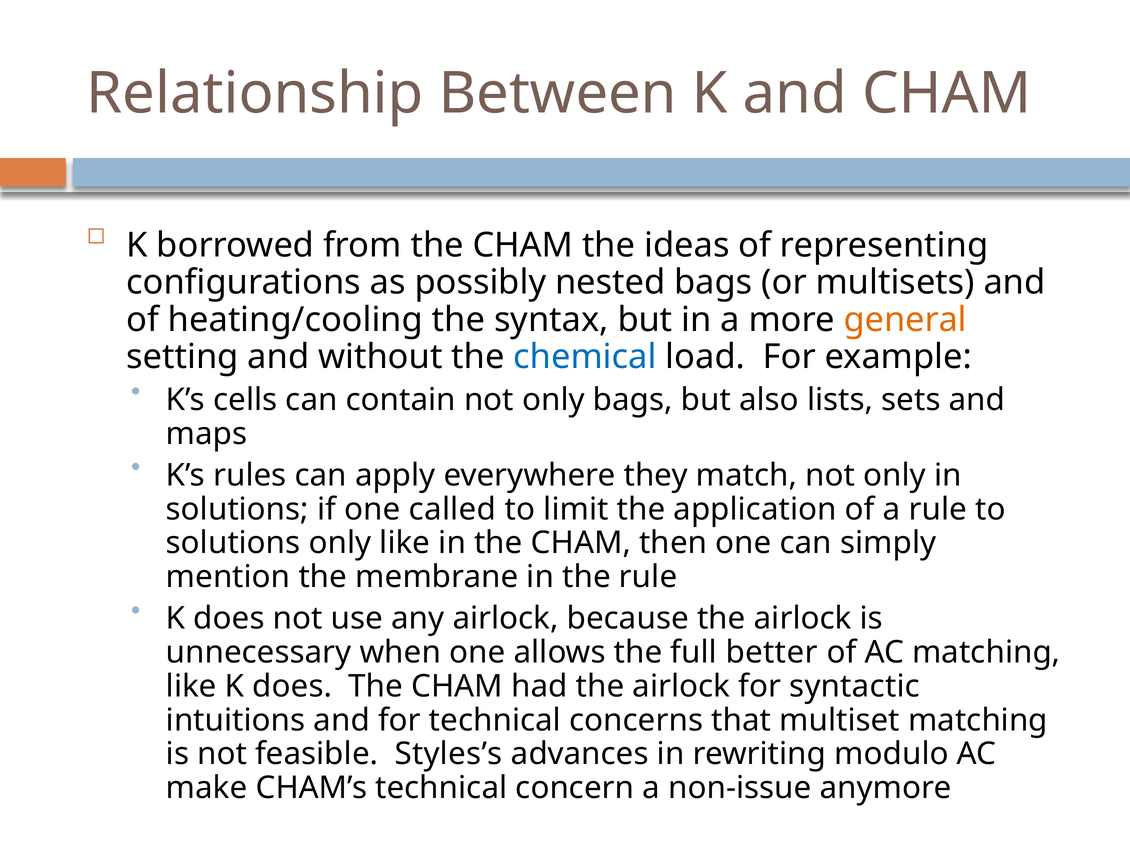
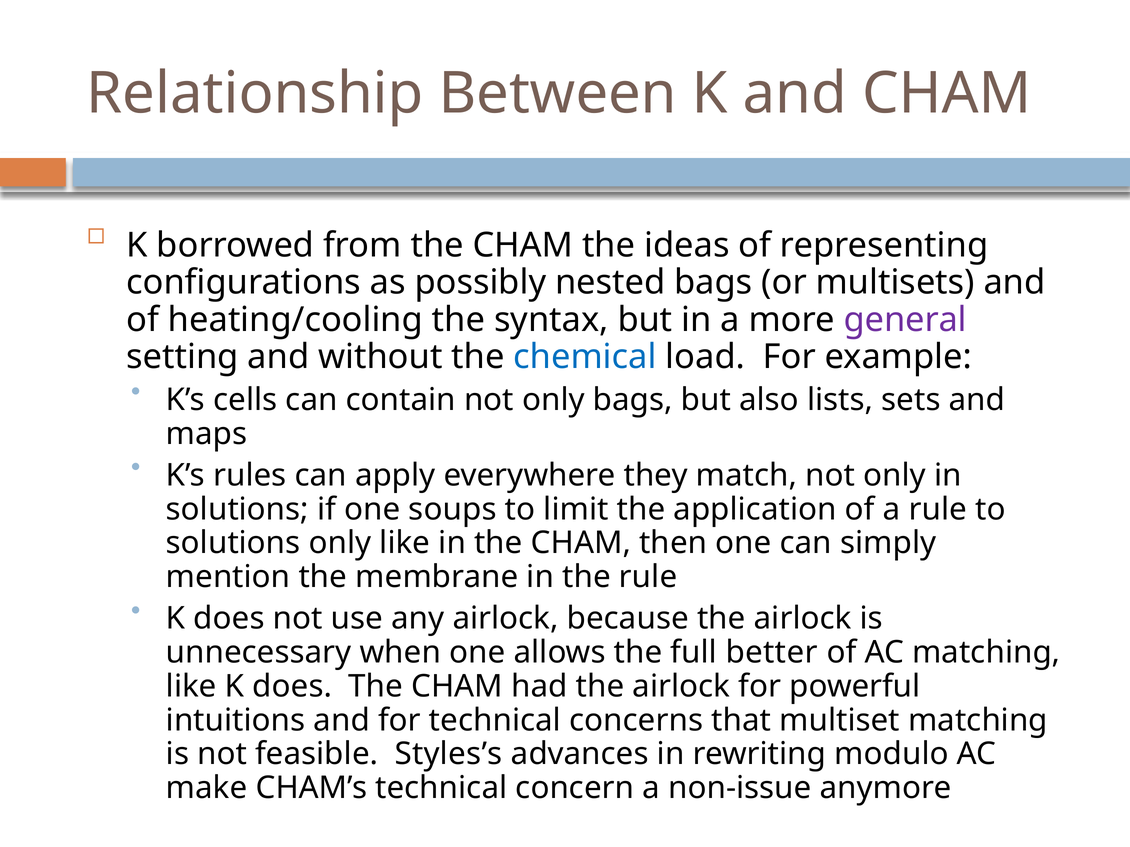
general colour: orange -> purple (905, 320)
called: called -> soups (453, 509)
syntactic: syntactic -> powerful (855, 687)
